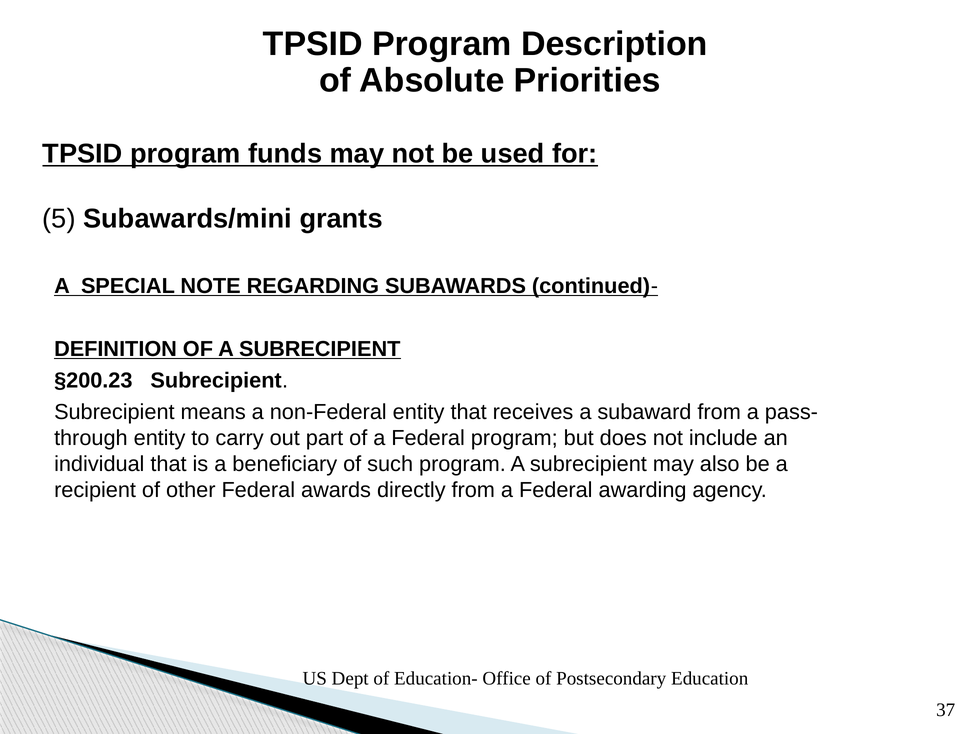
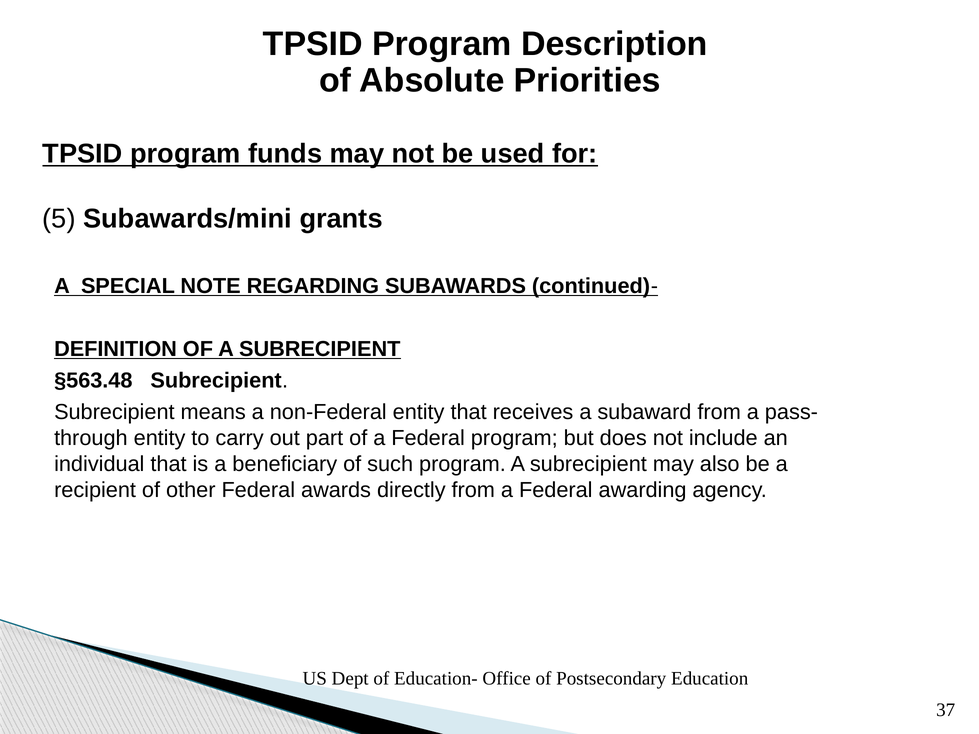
§200.23: §200.23 -> §563.48 (93, 381)
